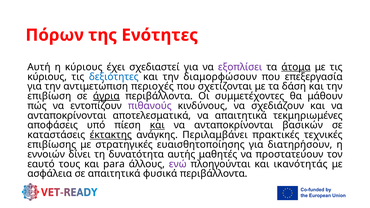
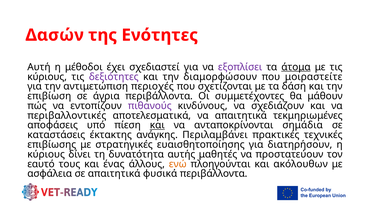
Πόρων: Πόρων -> Δασών (55, 35)
η κύριους: κύριους -> μέθοδοι (84, 67)
δεξιότητες colour: blue -> purple (114, 77)
επεξεργασία: επεξεργασία -> μοιραστείτε (314, 77)
άγρια underline: present -> none (106, 96)
ανταποκρίνονται: ανταποκρίνονται -> περιβαλλοντικές (67, 116)
βασικών: βασικών -> σημάδια (303, 125)
έκτακτης underline: present -> none (111, 135)
εννοιών: εννοιών -> κύριους (46, 154)
para: para -> ένας (114, 164)
ενώ colour: purple -> orange (178, 164)
ικανότητάς: ικανότητάς -> ακόλουθων (301, 164)
